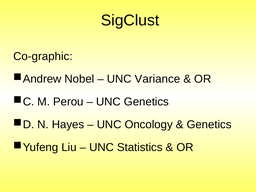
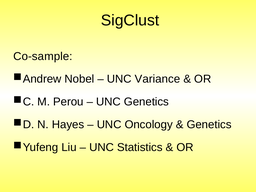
Co-graphic: Co-graphic -> Co-sample (43, 56)
